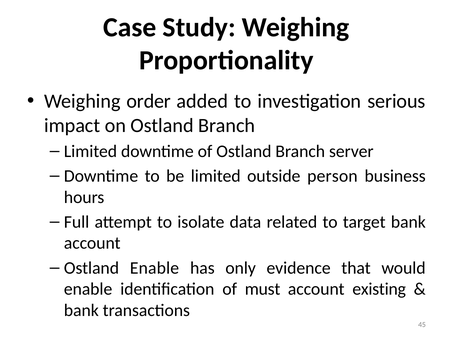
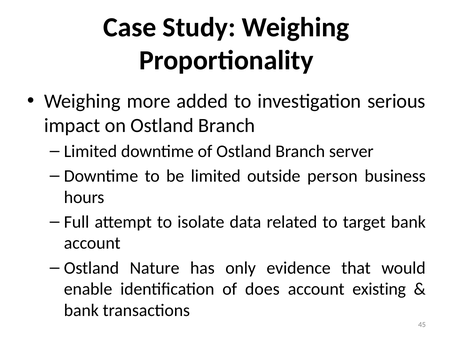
order: order -> more (149, 101)
Ostland Enable: Enable -> Nature (155, 268)
must: must -> does (262, 289)
